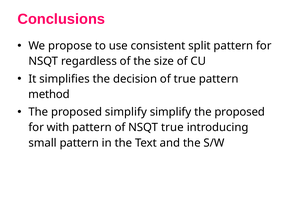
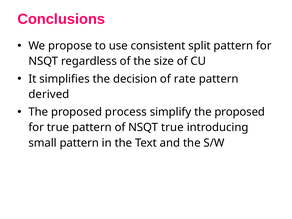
of true: true -> rate (185, 79)
method: method -> derived (49, 94)
proposed simplify: simplify -> process (126, 112)
for with: with -> true (58, 127)
